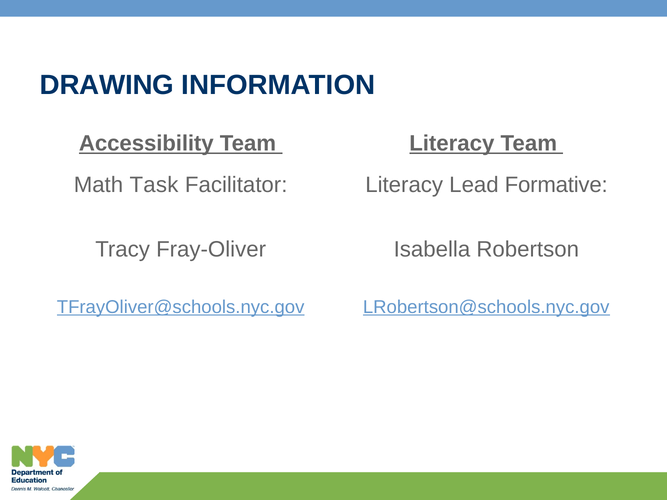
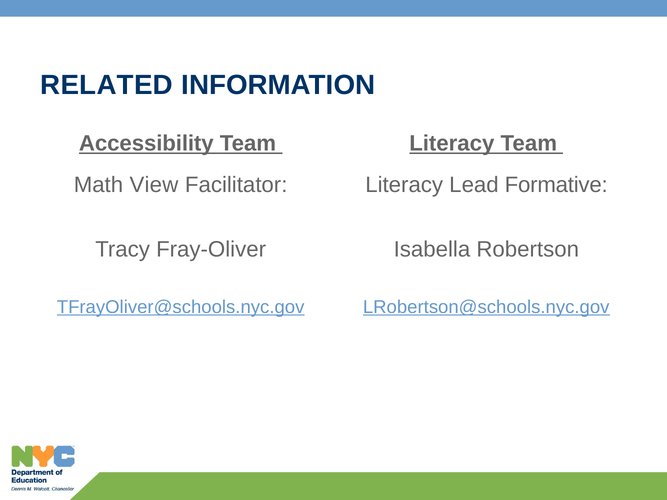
DRAWING: DRAWING -> RELATED (107, 85)
Task: Task -> View (154, 185)
